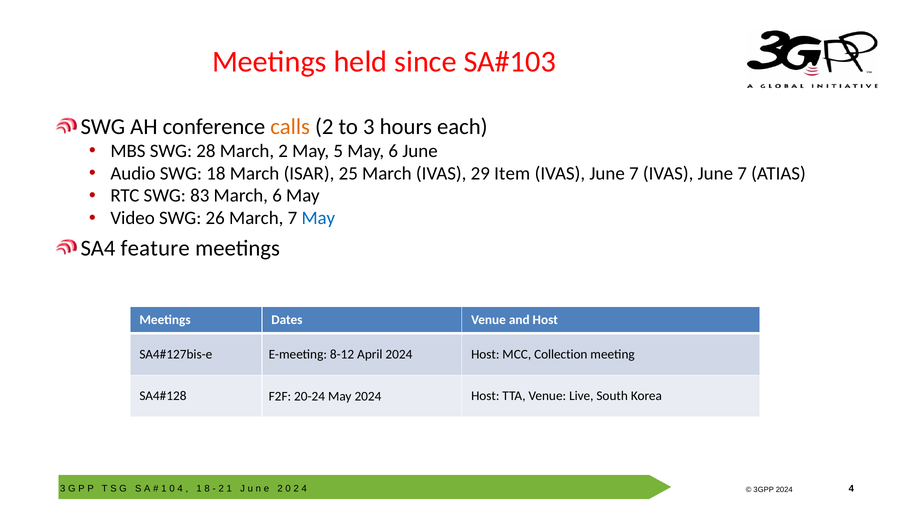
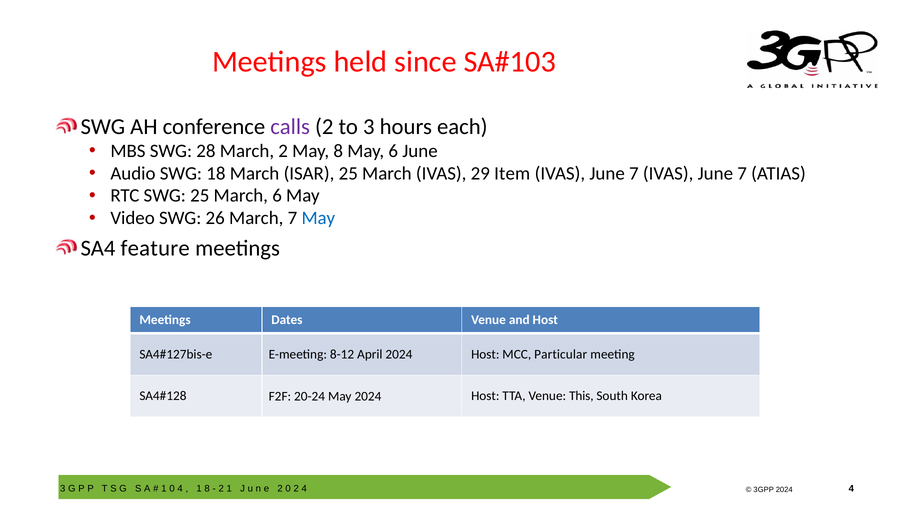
calls colour: orange -> purple (290, 127)
May 5: 5 -> 8 (338, 151)
SWG 83: 83 -> 25 (200, 196)
Collection: Collection -> Particular (561, 354)
Live: Live -> This (581, 396)
